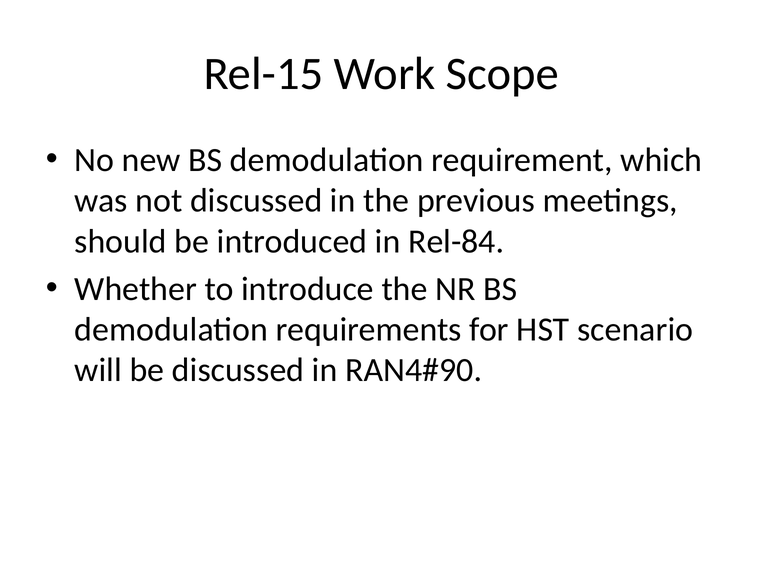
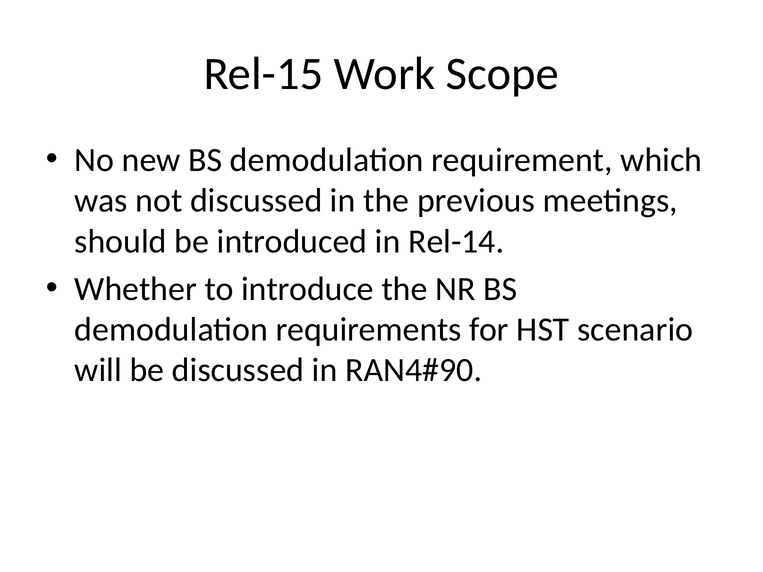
Rel-84: Rel-84 -> Rel-14 (456, 241)
